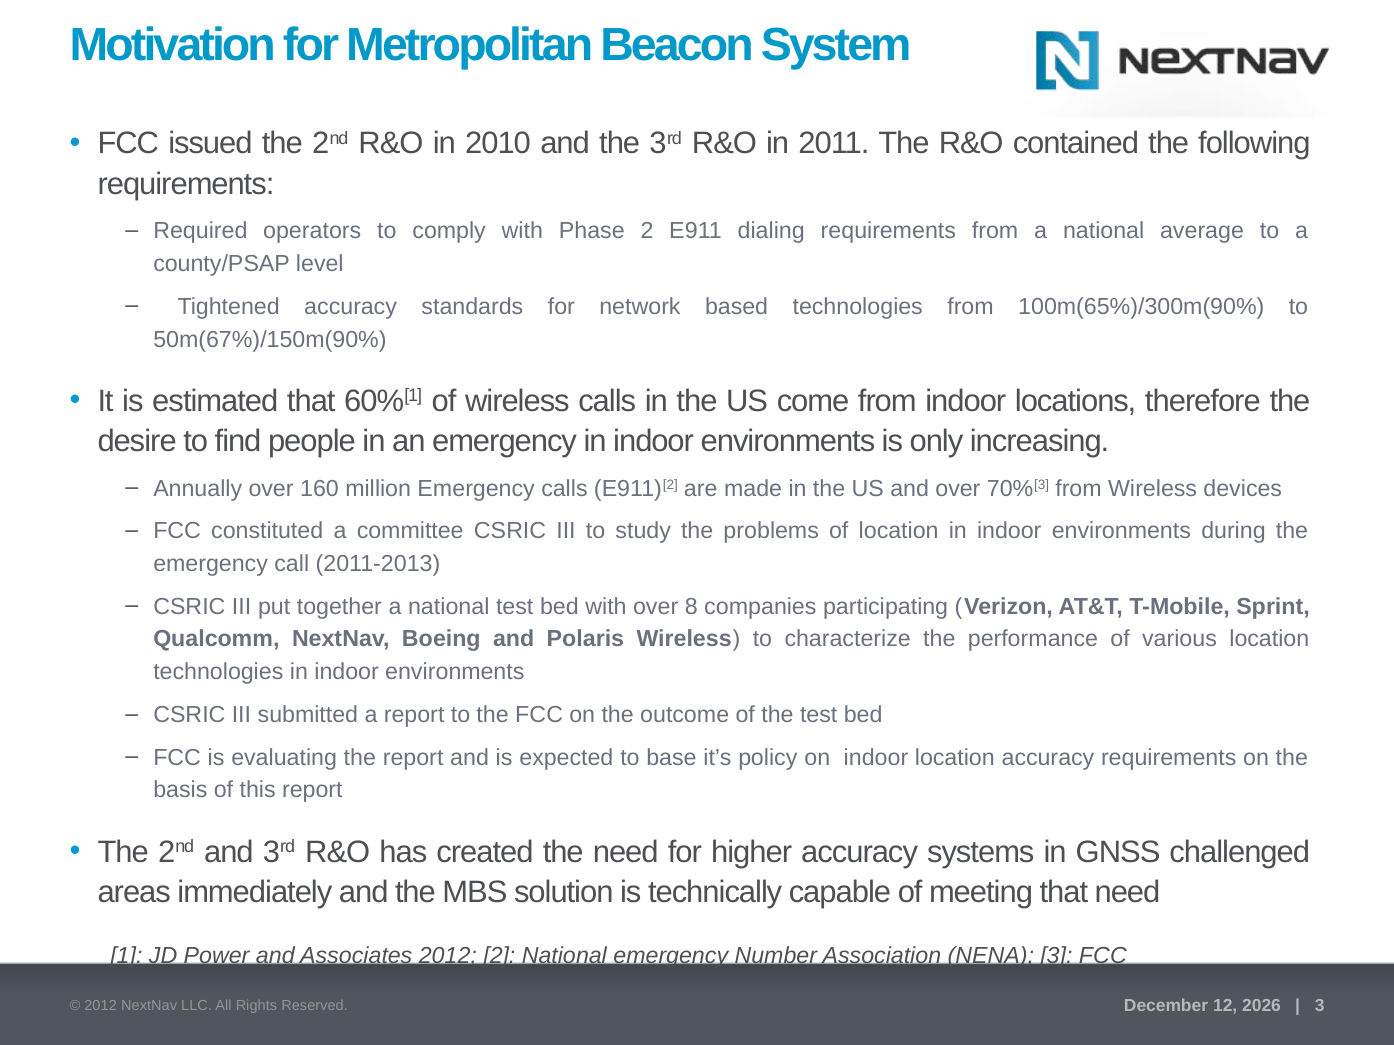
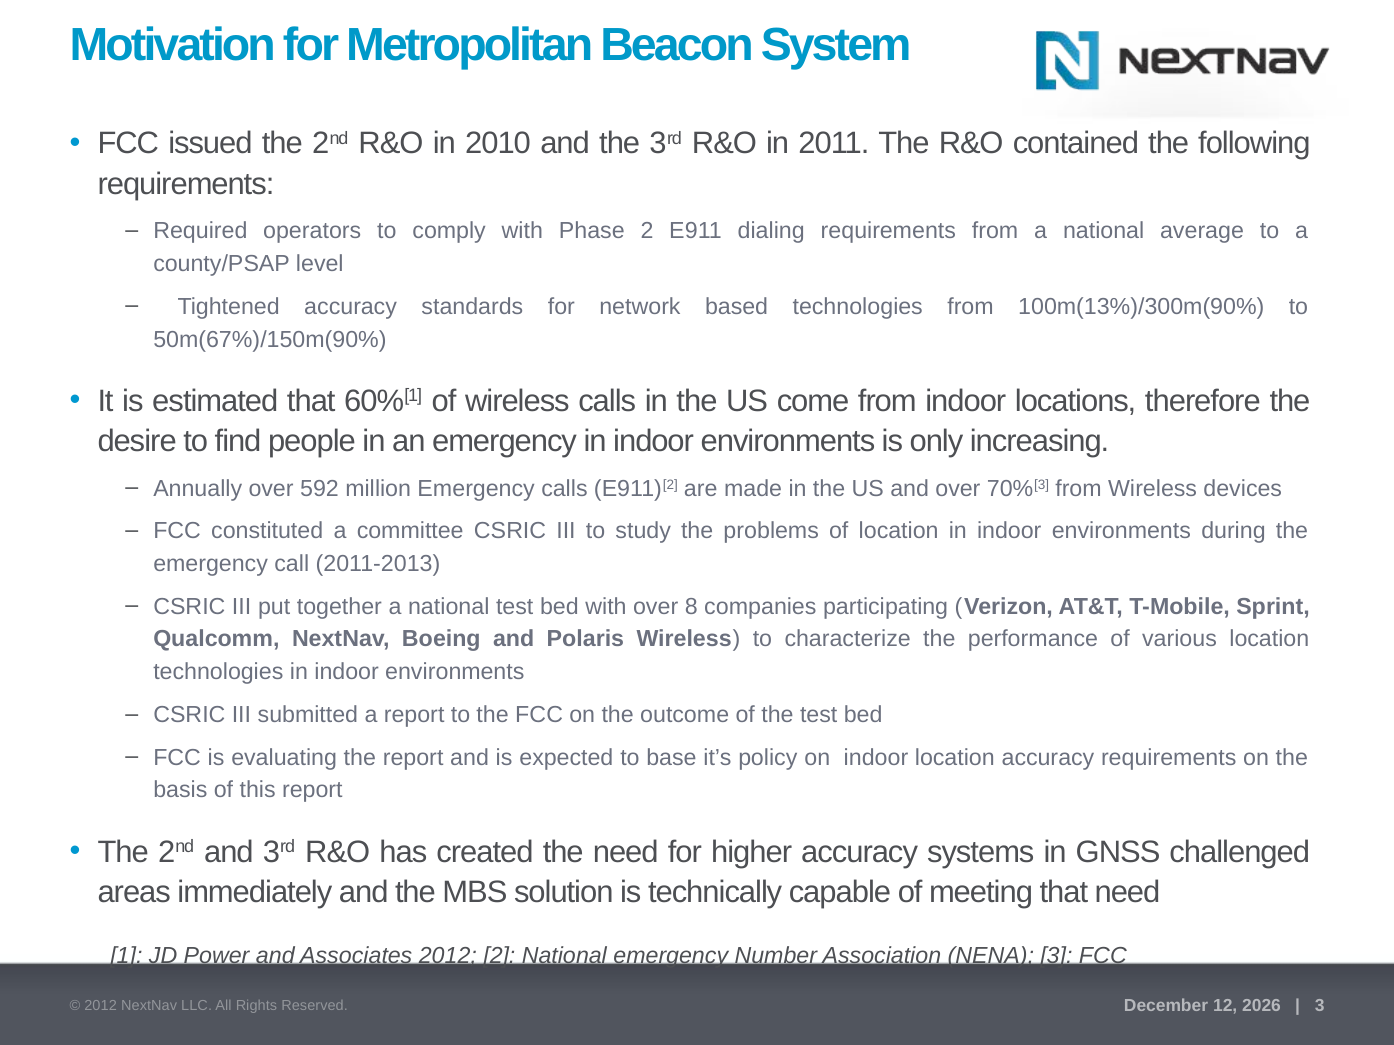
100m(65%)/300m(90%: 100m(65%)/300m(90% -> 100m(13%)/300m(90% (1141, 307)
160: 160 -> 592 (319, 489)
